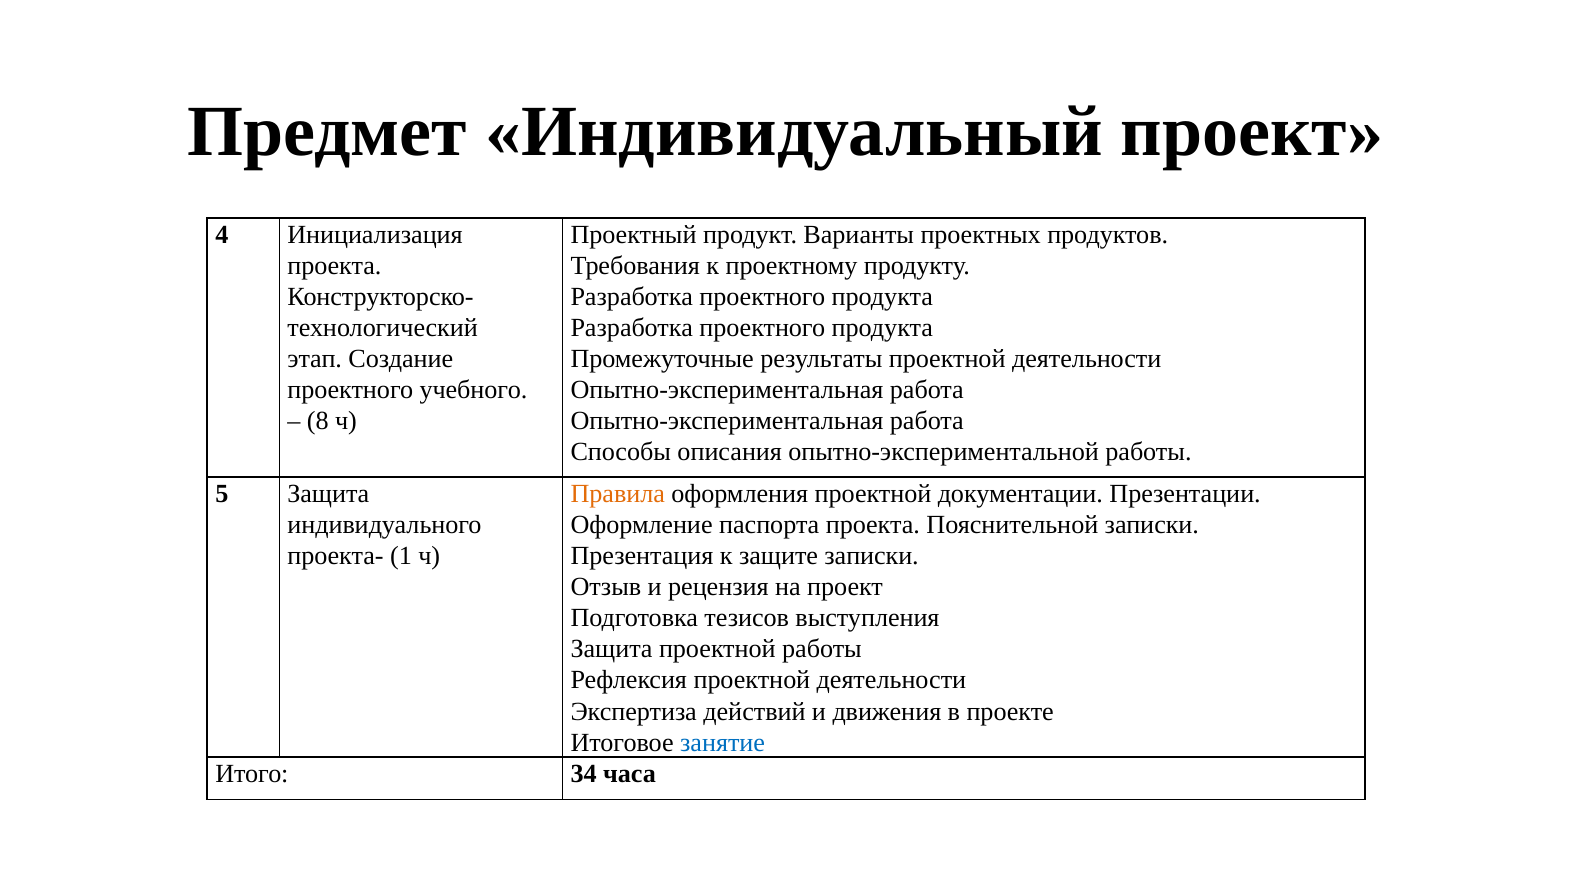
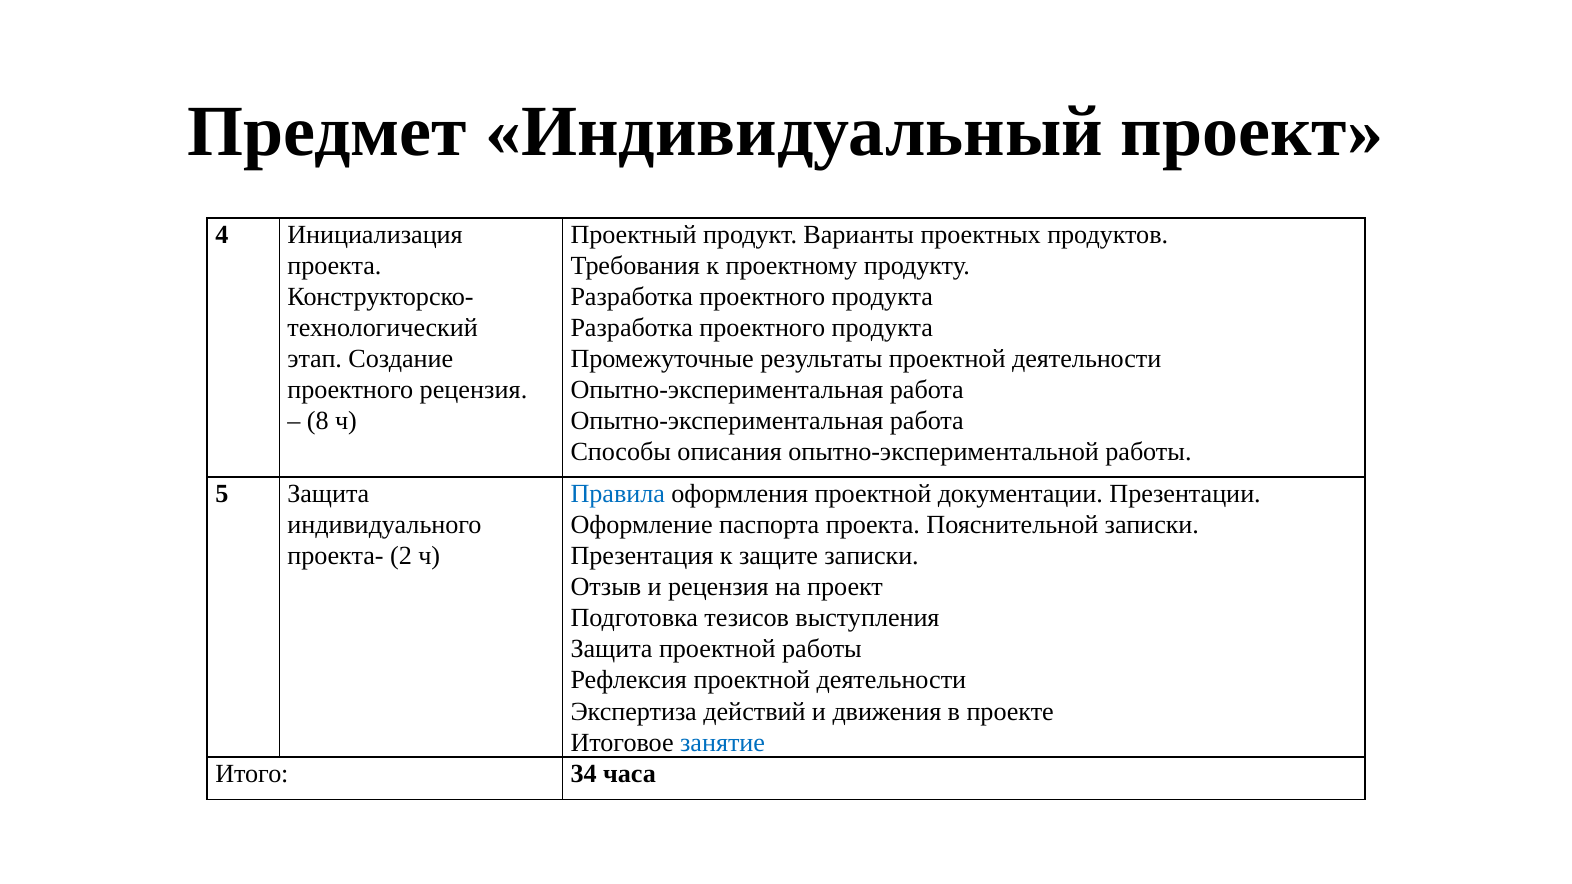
проектного учебного: учебного -> рецензия (473, 390)
Правила colour: orange -> blue (618, 494)
1: 1 -> 2 (401, 556)
